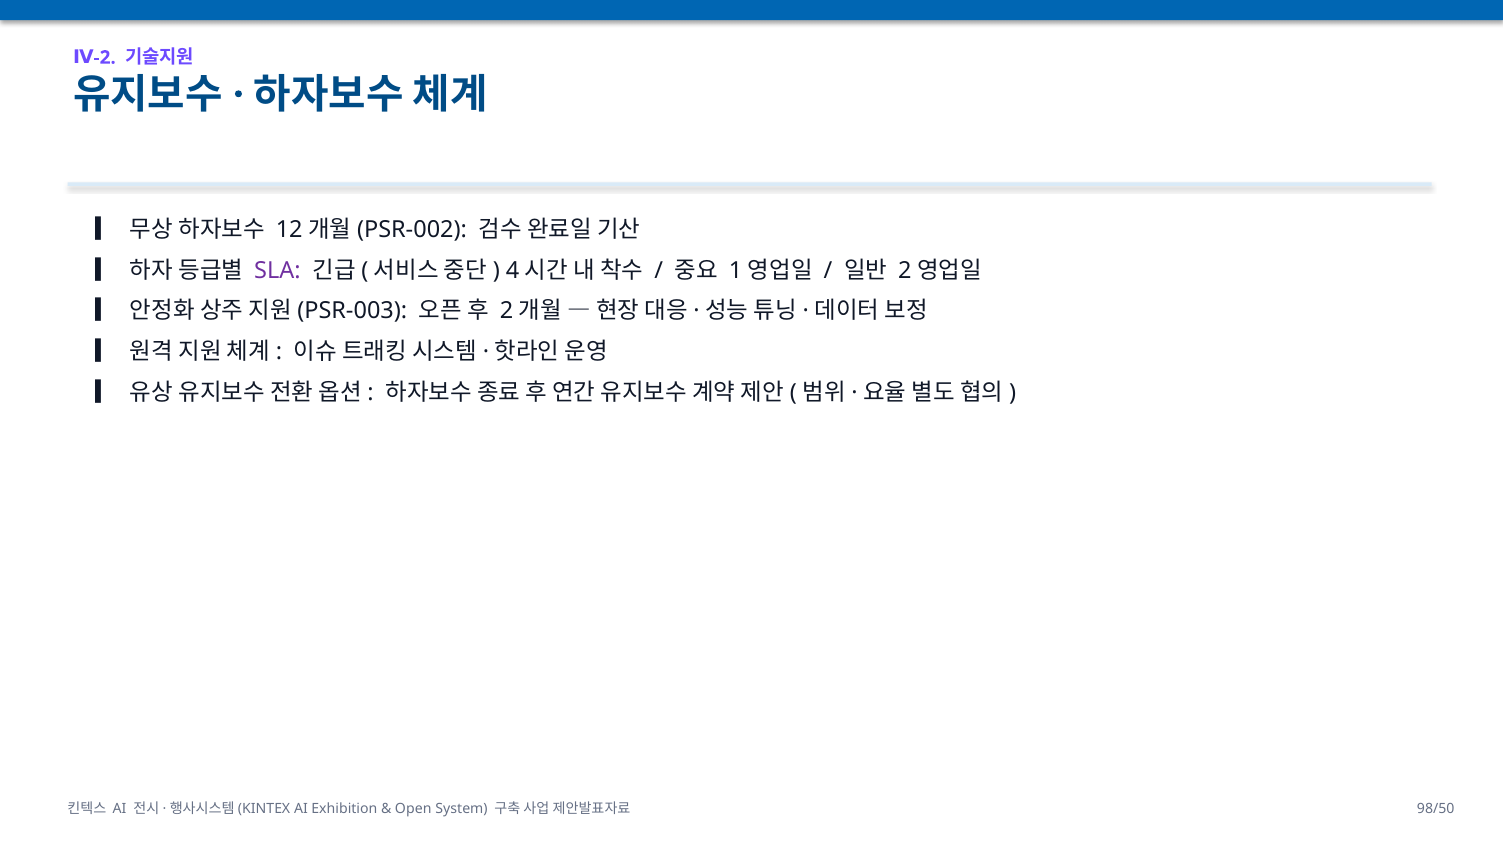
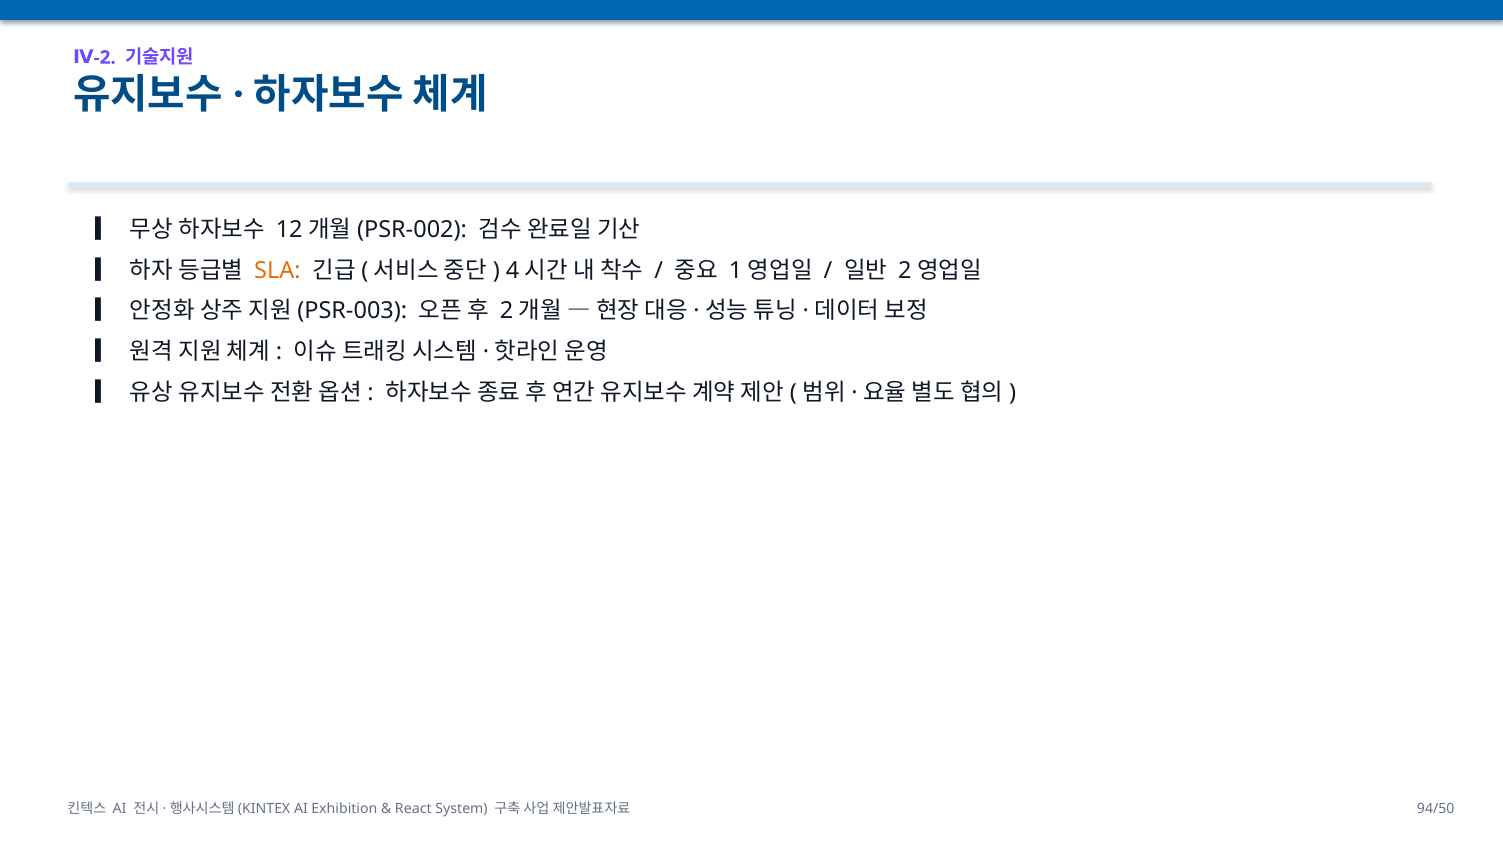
SLA colour: purple -> orange (277, 271)
Open: Open -> React (413, 810)
98/50: 98/50 -> 94/50 (1436, 810)
